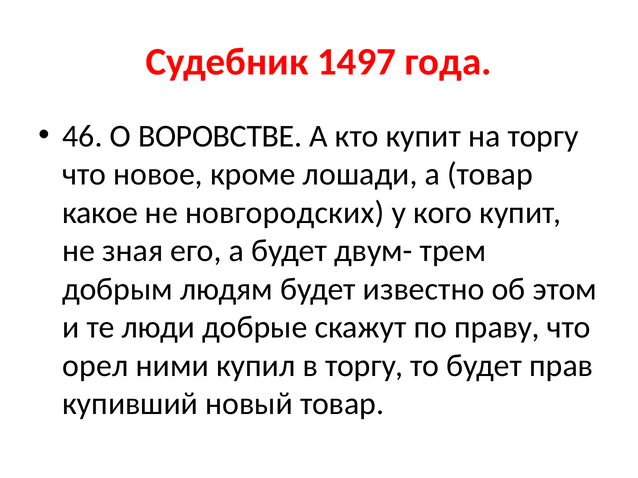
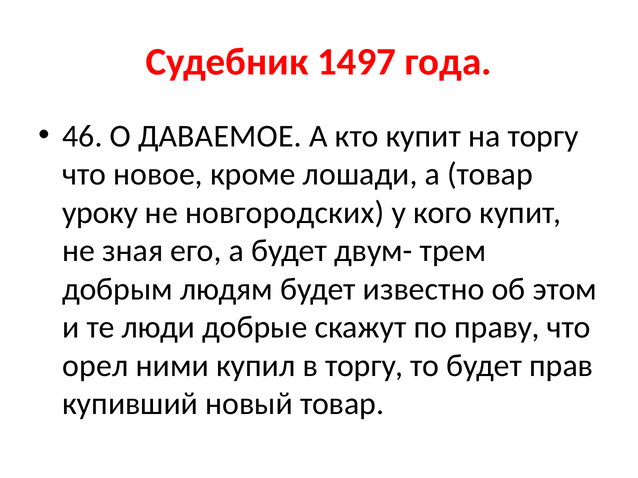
ВОРОВСТВЕ: ВОРОВСТВЕ -> ДАВАЕМОЕ (220, 136)
какое: какое -> уроку (100, 213)
